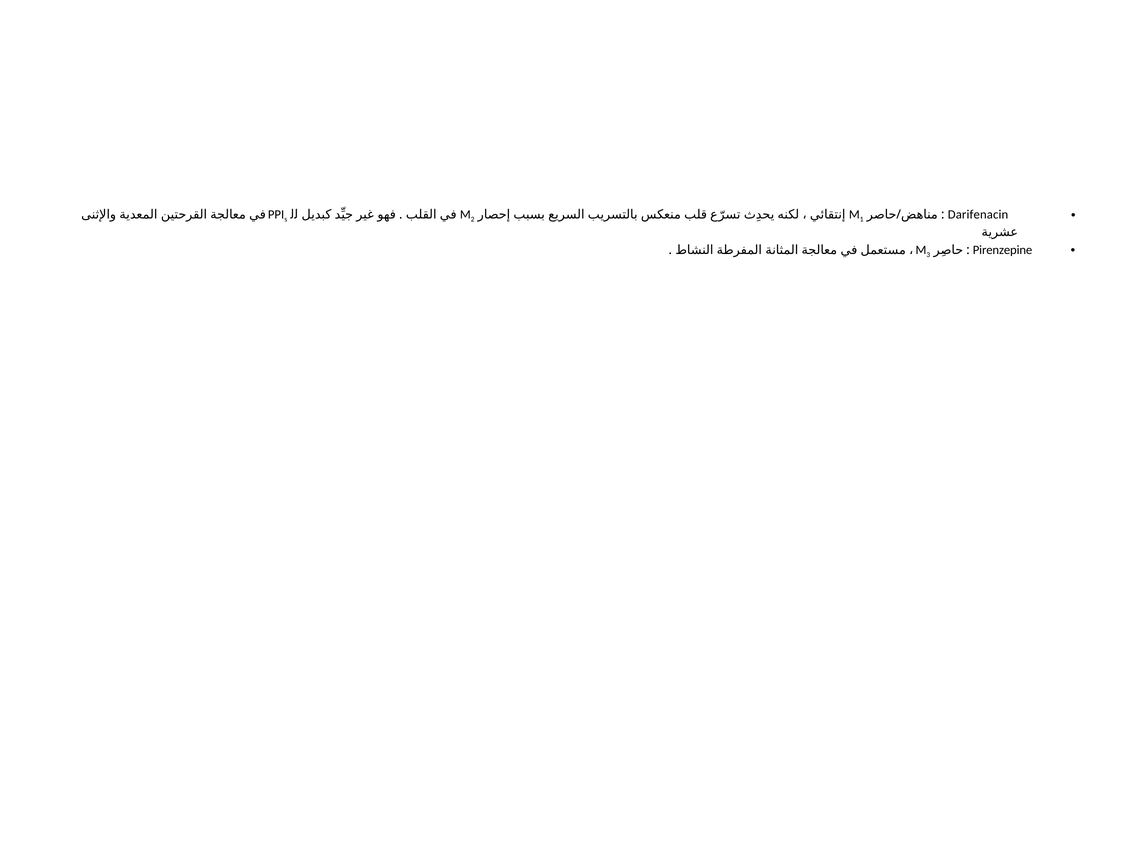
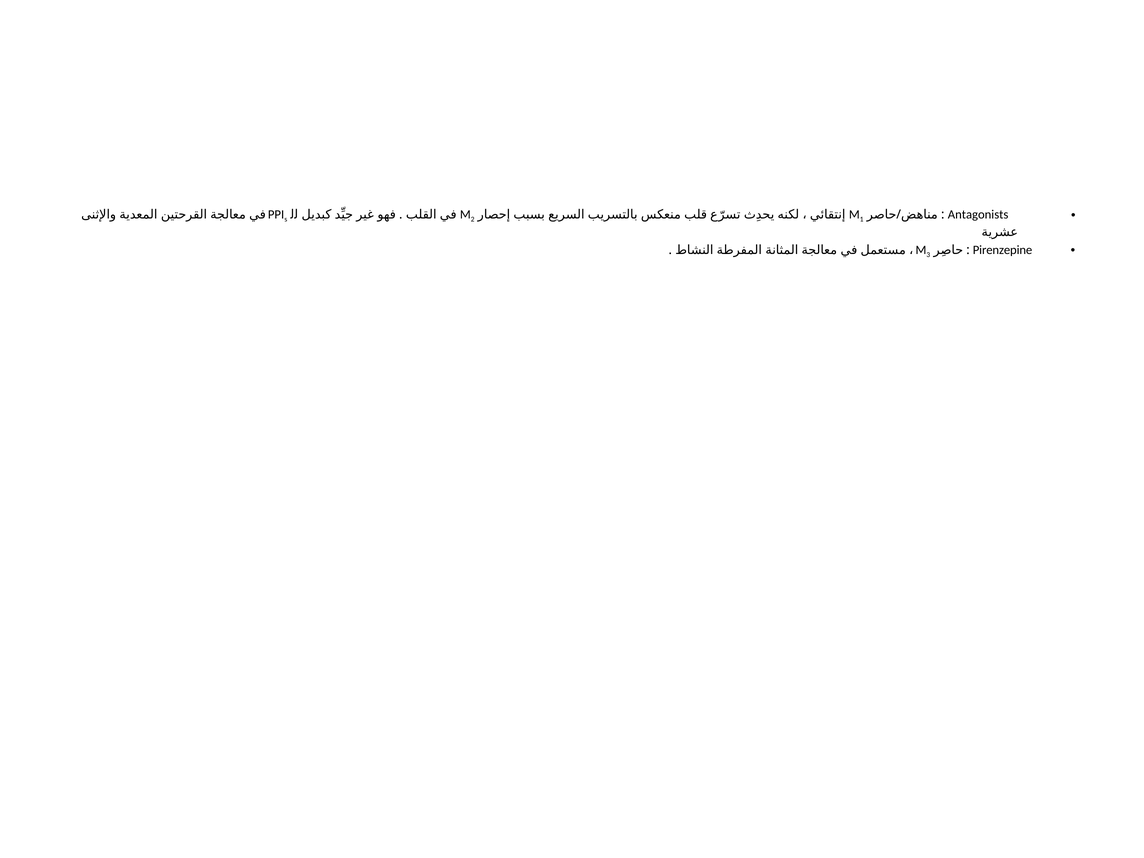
Darifenacin: Darifenacin -> Antagonists (978, 215)
